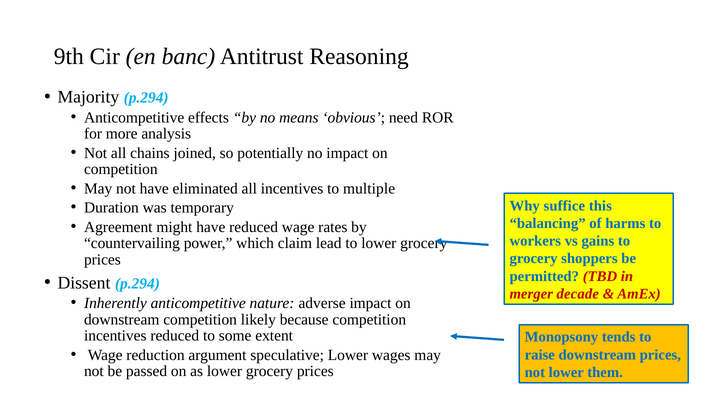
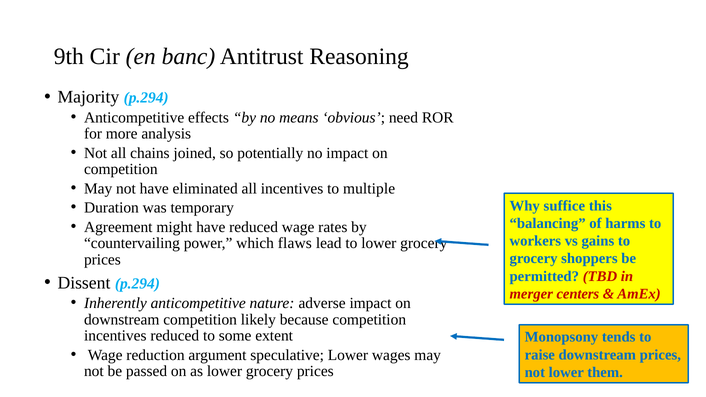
claim: claim -> flaws (295, 243)
decade: decade -> centers (578, 294)
